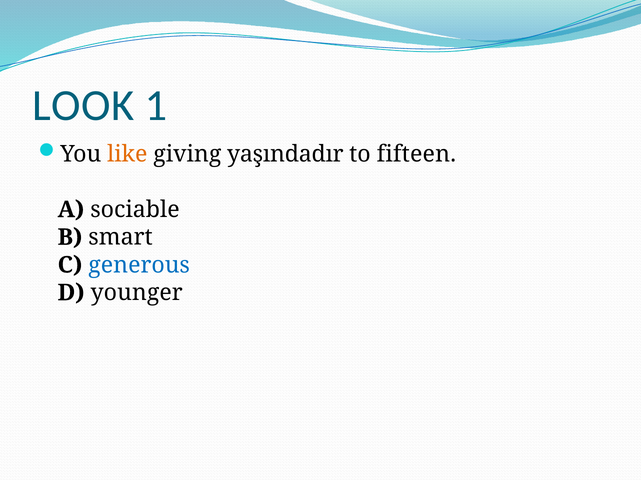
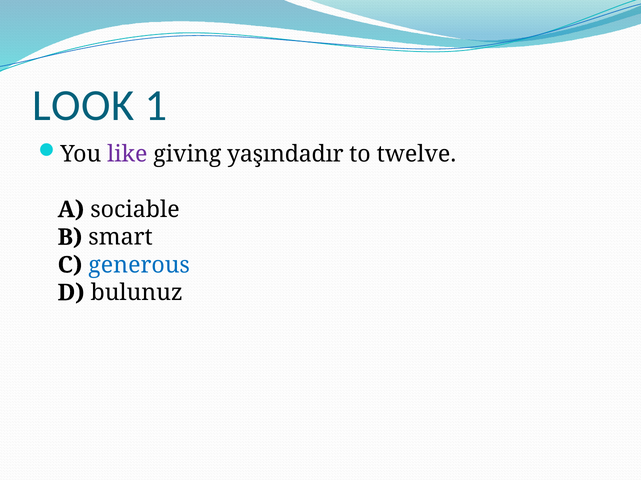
like colour: orange -> purple (127, 154)
fifteen: fifteen -> twelve (416, 154)
younger: younger -> bulunuz (137, 293)
